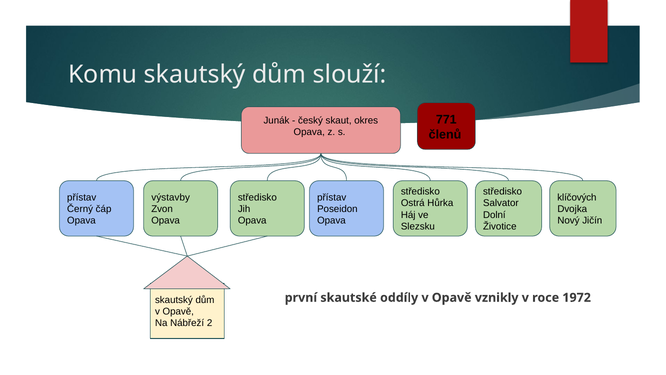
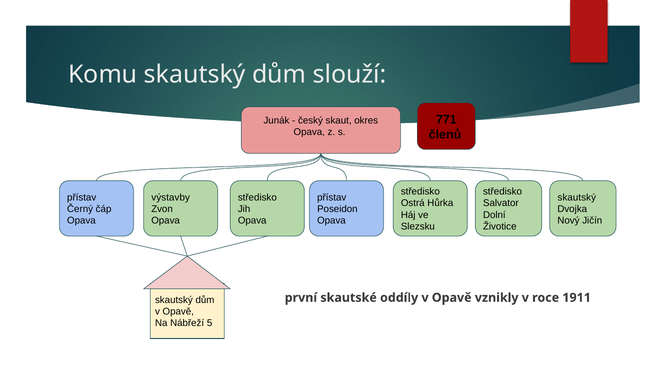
klíčových: klíčových -> skautský (577, 197)
1972: 1972 -> 1911 (577, 297)
2: 2 -> 5 (210, 323)
